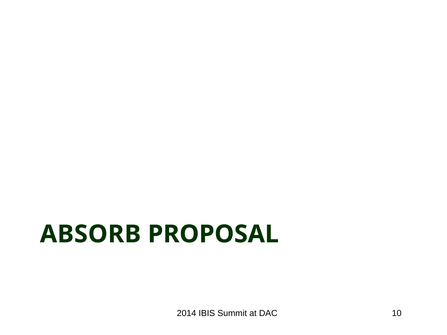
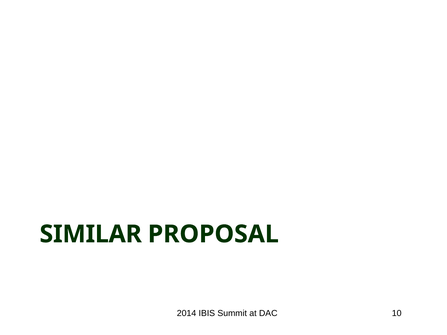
ABSORB: ABSORB -> SIMILAR (91, 234)
